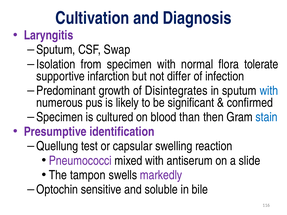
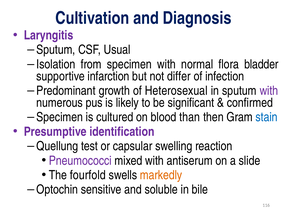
Swap: Swap -> Usual (117, 50)
tolerate: tolerate -> bladder (261, 64)
Disintegrates: Disintegrates -> Heterosexual (176, 91)
with colour: blue -> purple (269, 91)
tampon: tampon -> fourfold (88, 175)
markedly colour: purple -> orange (161, 175)
